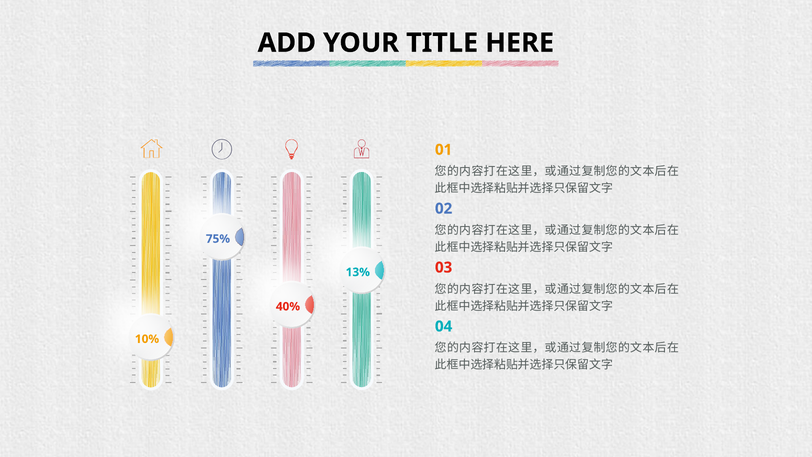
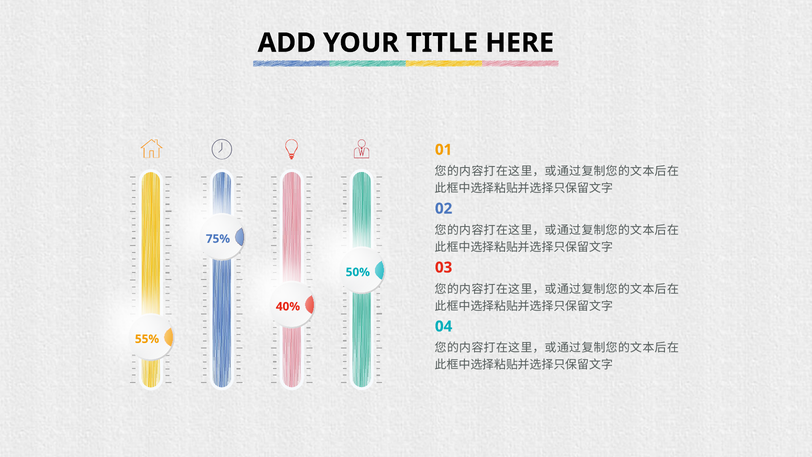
13%: 13% -> 50% (358, 272)
10%: 10% -> 55% (147, 339)
